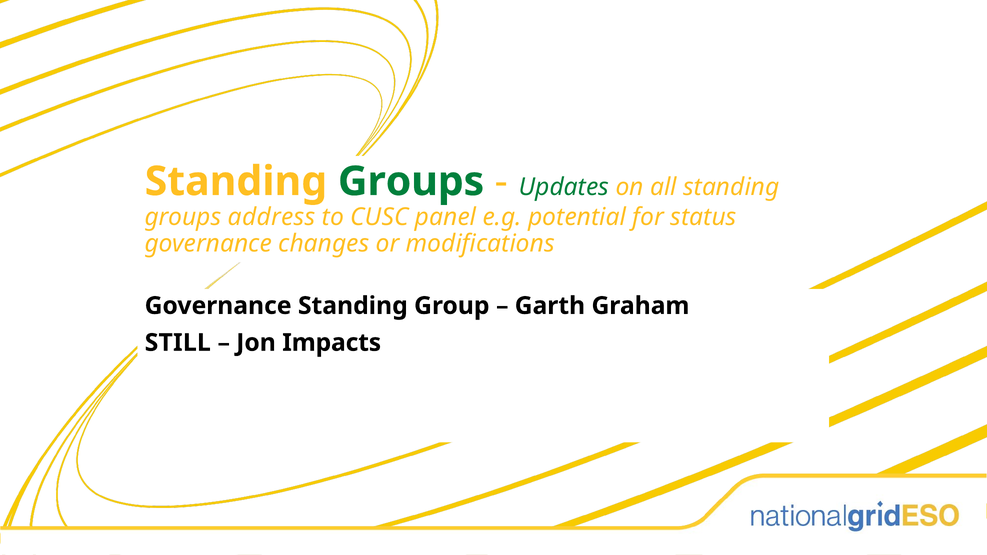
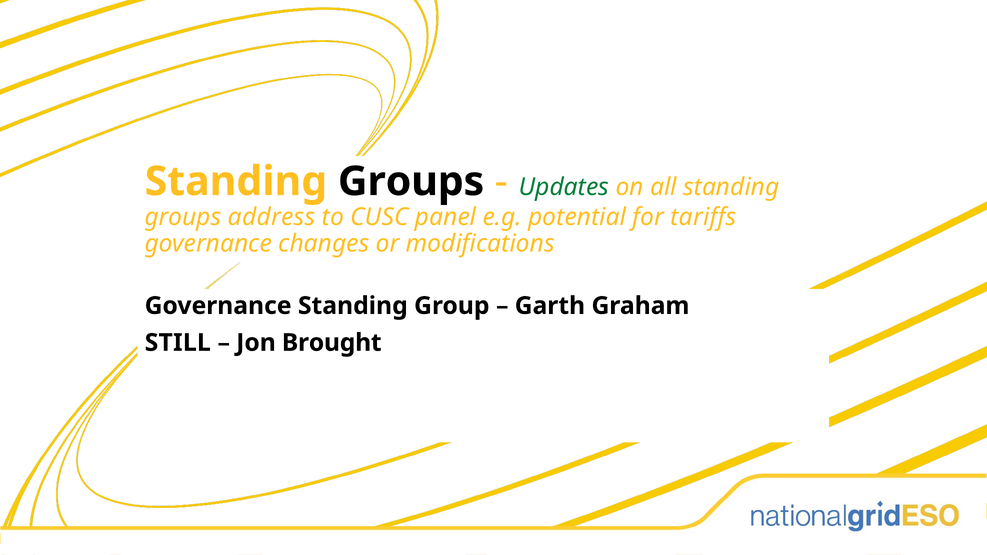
Groups colour: green -> black (411, 182)
status: status -> tariffs (703, 217)
Impacts: Impacts -> Brought (332, 343)
